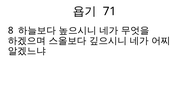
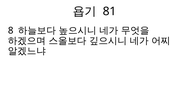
71: 71 -> 81 (109, 11)
